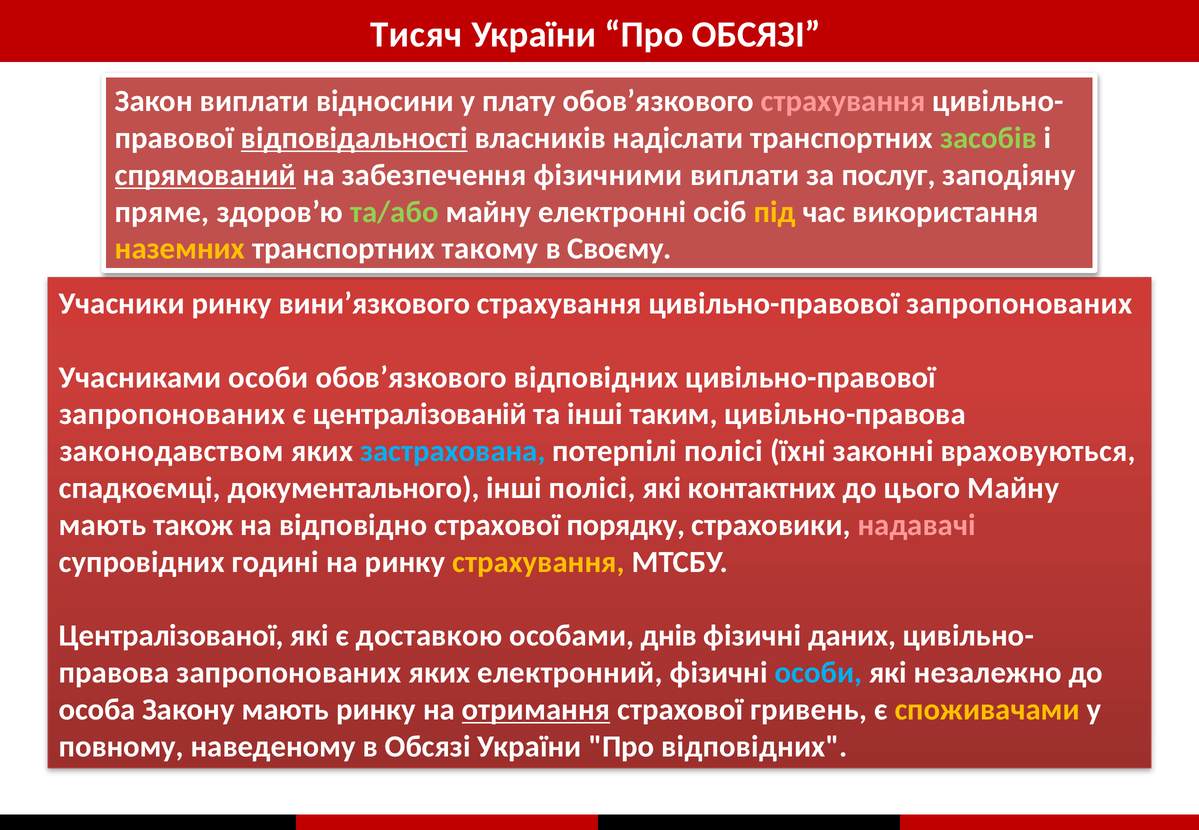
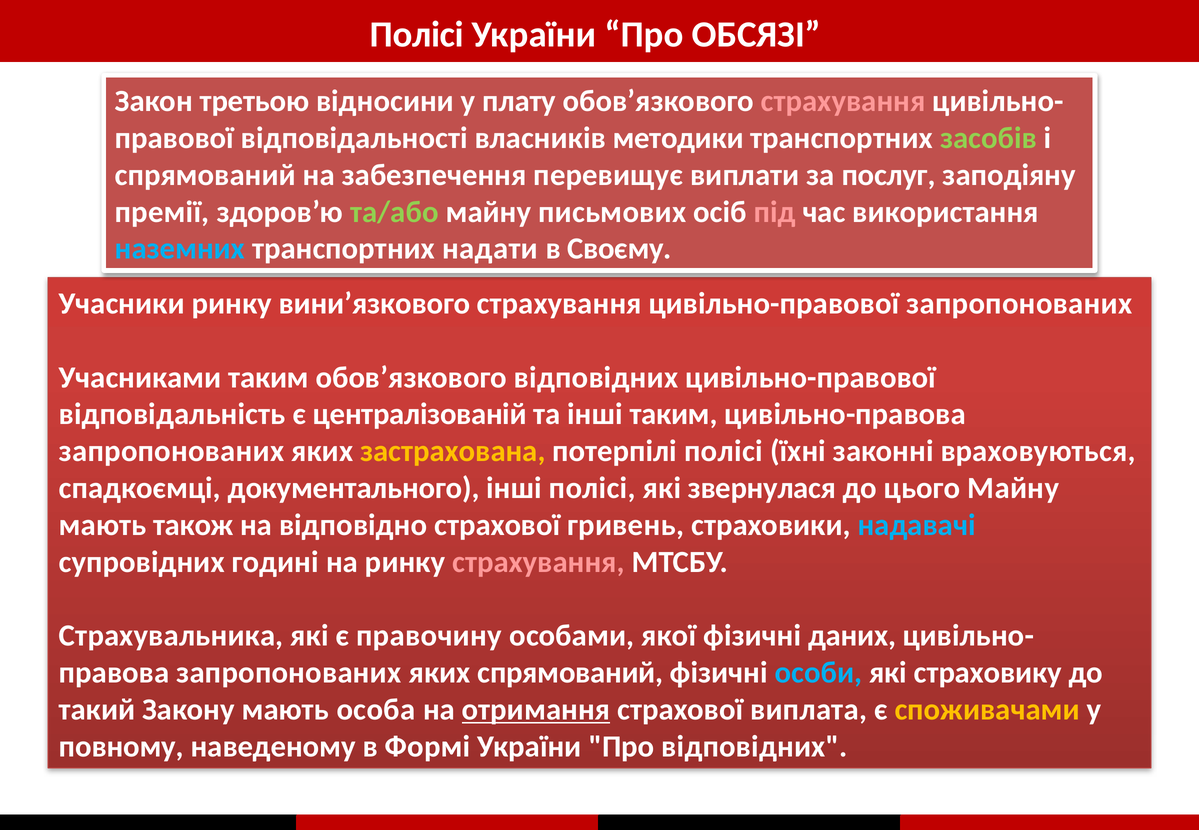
Тисяч: Тисяч -> Полісі (417, 34)
Закон виплати: виплати -> третьою (255, 101)
відповідальності underline: present -> none (354, 138)
надіслати: надіслати -> методики (678, 138)
спрямований underline: present -> none (205, 175)
фізичними: фізичними -> перевищує (608, 175)
пряме: пряме -> премії (162, 212)
електронні: електронні -> письмових (612, 212)
під colour: yellow -> pink (775, 212)
наземних colour: yellow -> light blue (180, 249)
такому: такому -> надати (490, 249)
Учасниками особи: особи -> таким (269, 377)
запропонованих: запропонованих -> відповідальність (172, 414)
законодавством: законодавством -> запропонованих (172, 451)
застрахована colour: light blue -> yellow (453, 451)
контактних: контактних -> звернулася (762, 488)
порядку: порядку -> гривень (626, 525)
надавачі colour: pink -> light blue (917, 525)
страхування colour: yellow -> pink (538, 562)
Централізованої: Централізованої -> Страхувальника (171, 636)
доставкою: доставкою -> правочину (429, 636)
днів: днів -> якої (669, 636)
яких електронний: електронний -> спрямований (570, 673)
незалежно: незалежно -> страховику (988, 673)
особа: особа -> такий (97, 710)
мають ринку: ринку -> особа (376, 710)
гривень: гривень -> виплата (809, 710)
в Обсязі: Обсязі -> Формі (428, 746)
